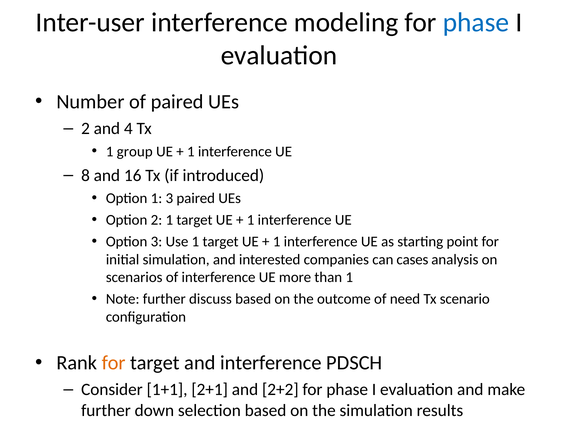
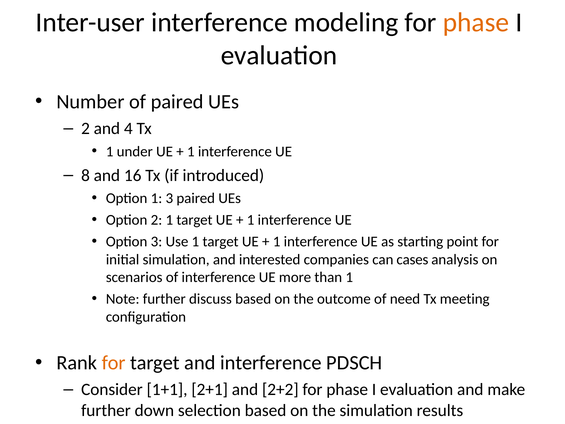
phase colour: blue -> orange (476, 22)
group: group -> under (135, 151)
scenario: scenario -> meeting (465, 299)
